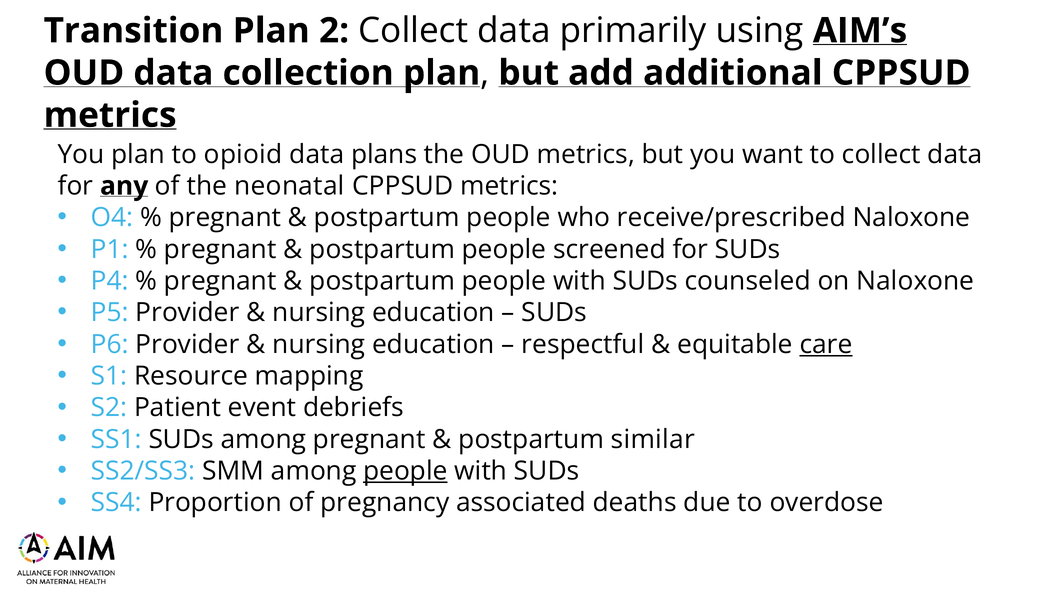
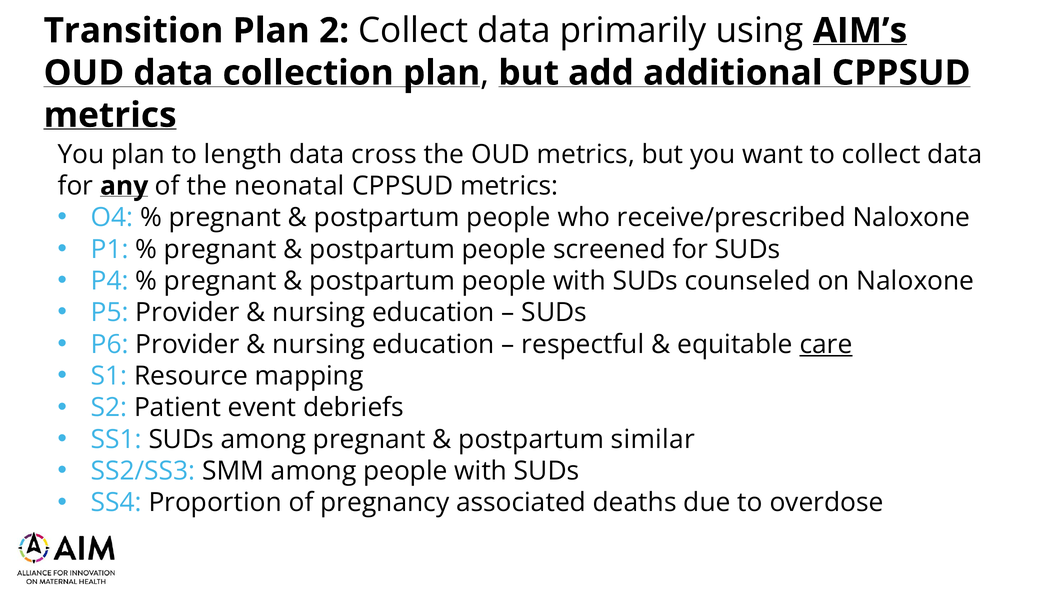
opioid: opioid -> length (243, 154)
plans: plans -> cross (384, 154)
people underline: present -> none (405, 471)
